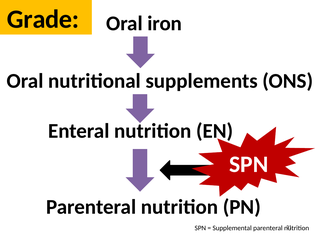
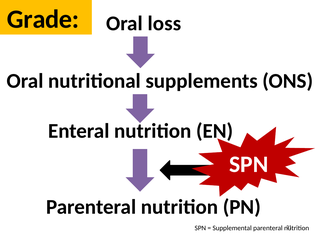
iron: iron -> loss (164, 24)
